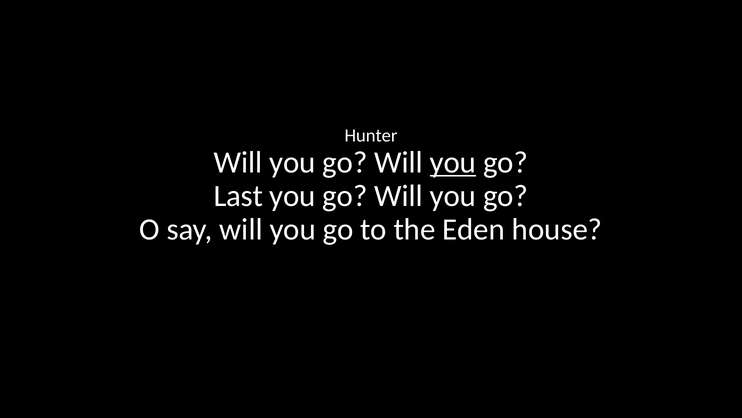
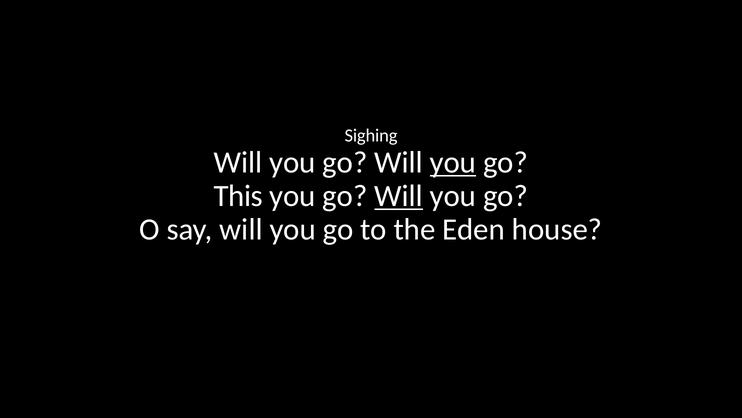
Hunter: Hunter -> Sighing (371, 136)
Last: Last -> This (238, 196)
Will underline: none -> present (399, 196)
